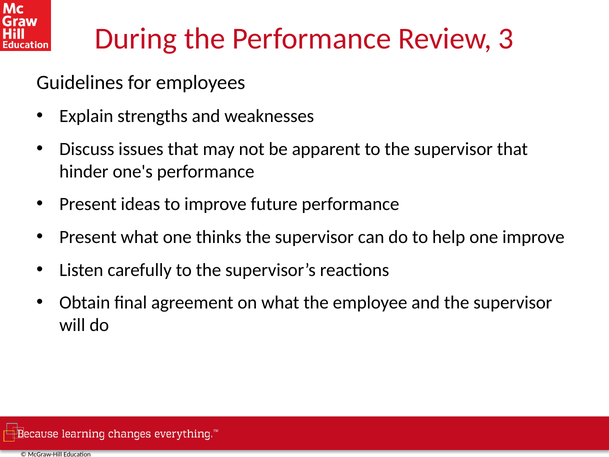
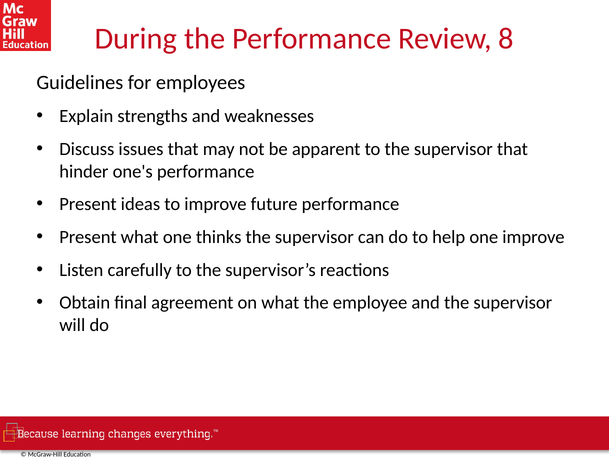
3: 3 -> 8 (506, 39)
